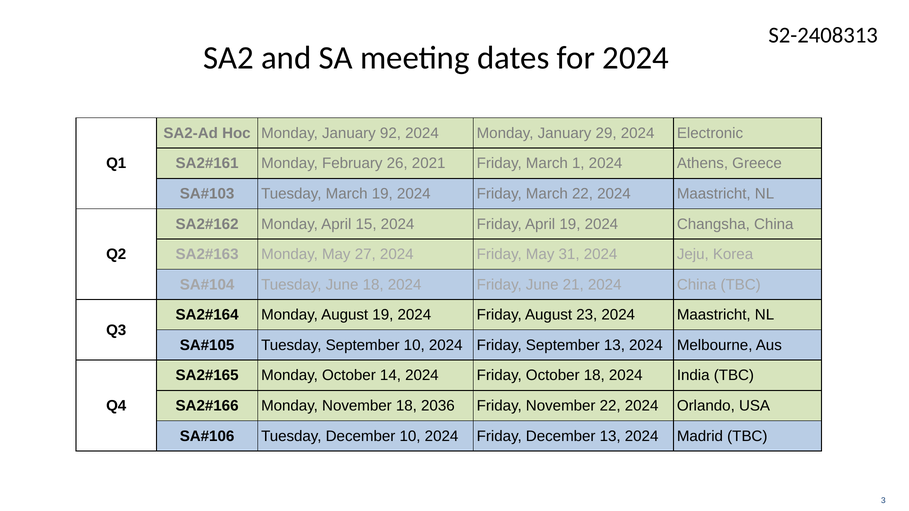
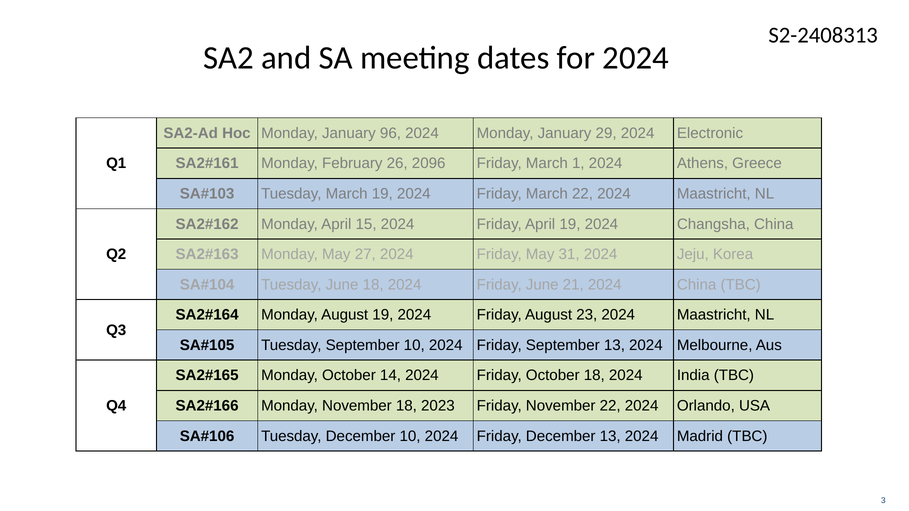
92: 92 -> 96 (390, 133)
2021: 2021 -> 2096 (429, 164)
2036: 2036 -> 2023 (438, 406)
